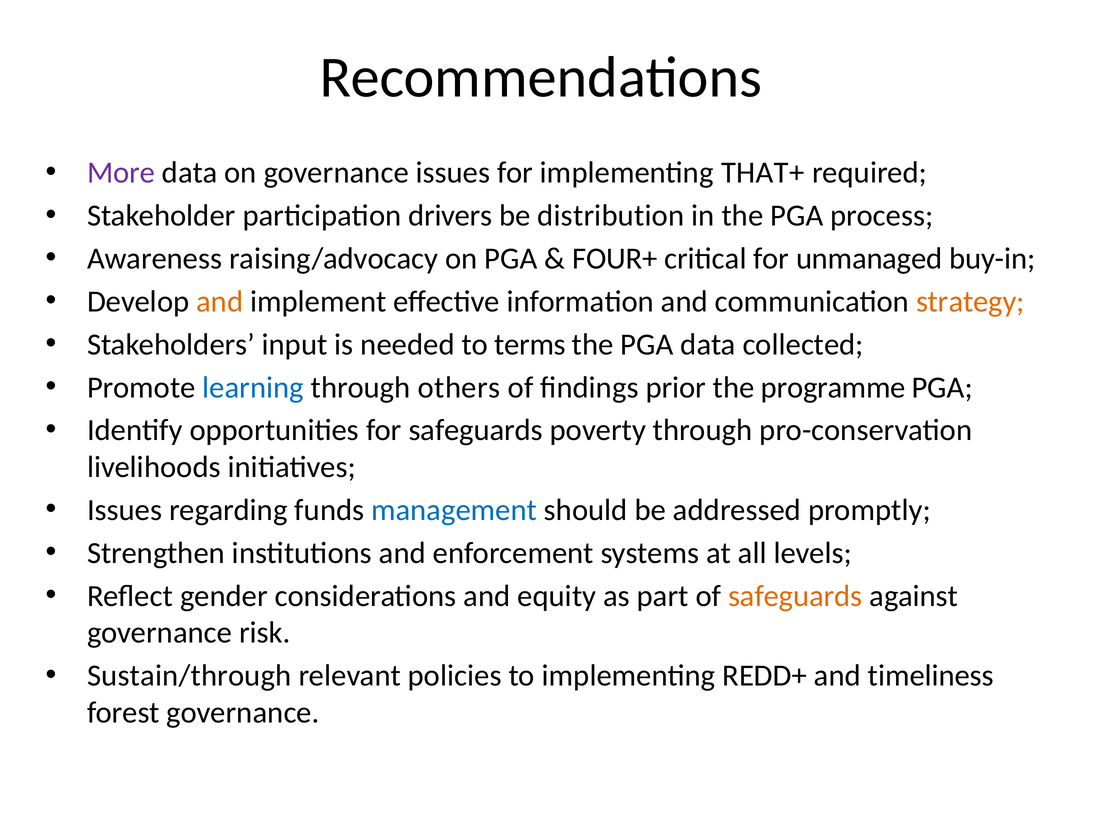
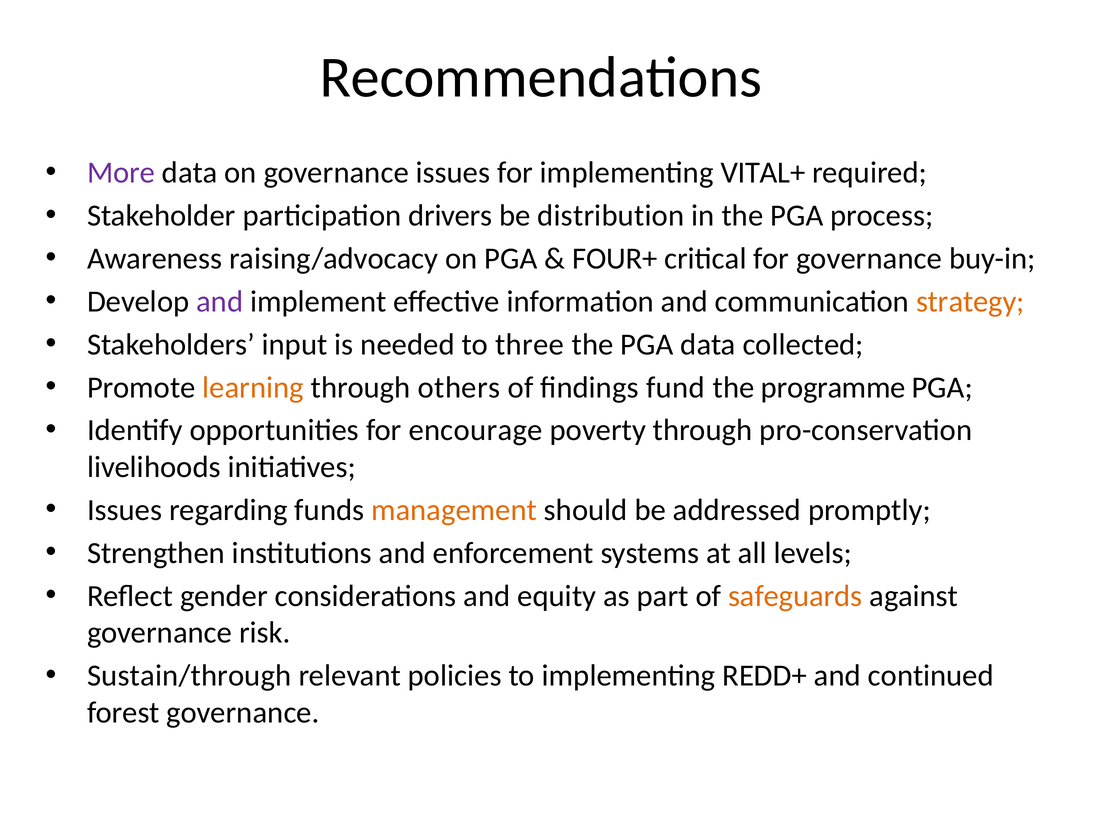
THAT+: THAT+ -> VITAL+ (763, 173)
for unmanaged: unmanaged -> governance (869, 259)
and colour: orange -> purple (220, 302)
terms: terms -> three (530, 345)
learning colour: blue -> orange (253, 388)
prior: prior -> fund (676, 388)
for safeguards: safeguards -> encourage (476, 431)
management colour: blue -> orange (454, 511)
timeliness: timeliness -> continued (931, 676)
